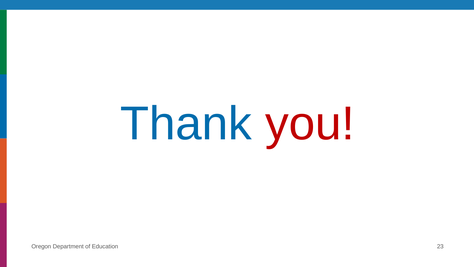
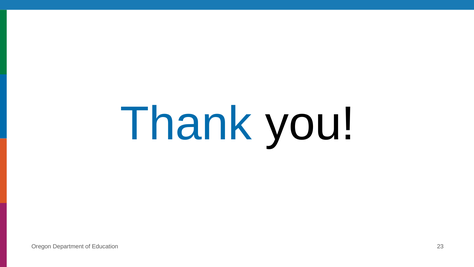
you colour: red -> black (310, 124)
